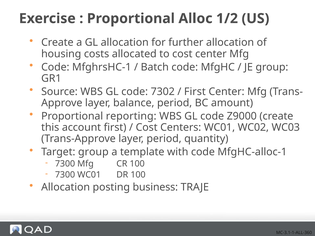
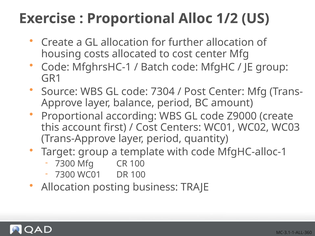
7302: 7302 -> 7304 (163, 92)
First: First -> Post (195, 92)
reporting: reporting -> according (131, 116)
